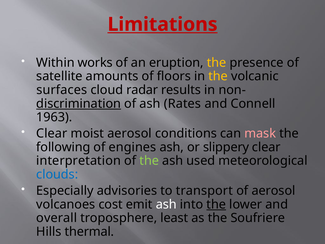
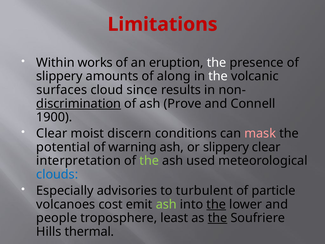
Limitations underline: present -> none (163, 24)
the colour: yellow -> white (217, 63)
satellite: satellite -> slippery (59, 76)
floors: floors -> along (174, 76)
the colour: yellow -> white (218, 76)
radar: radar -> since (142, 90)
Rates: Rates -> Prove (183, 104)
1963: 1963 -> 1900 (54, 117)
moist aerosol: aerosol -> discern (129, 133)
following: following -> potential (63, 147)
engines: engines -> warning (133, 147)
transport: transport -> turbulent (204, 190)
of aerosol: aerosol -> particle (273, 190)
ash colour: white -> light green (166, 204)
overall: overall -> people (57, 218)
the underline: none -> present (218, 218)
